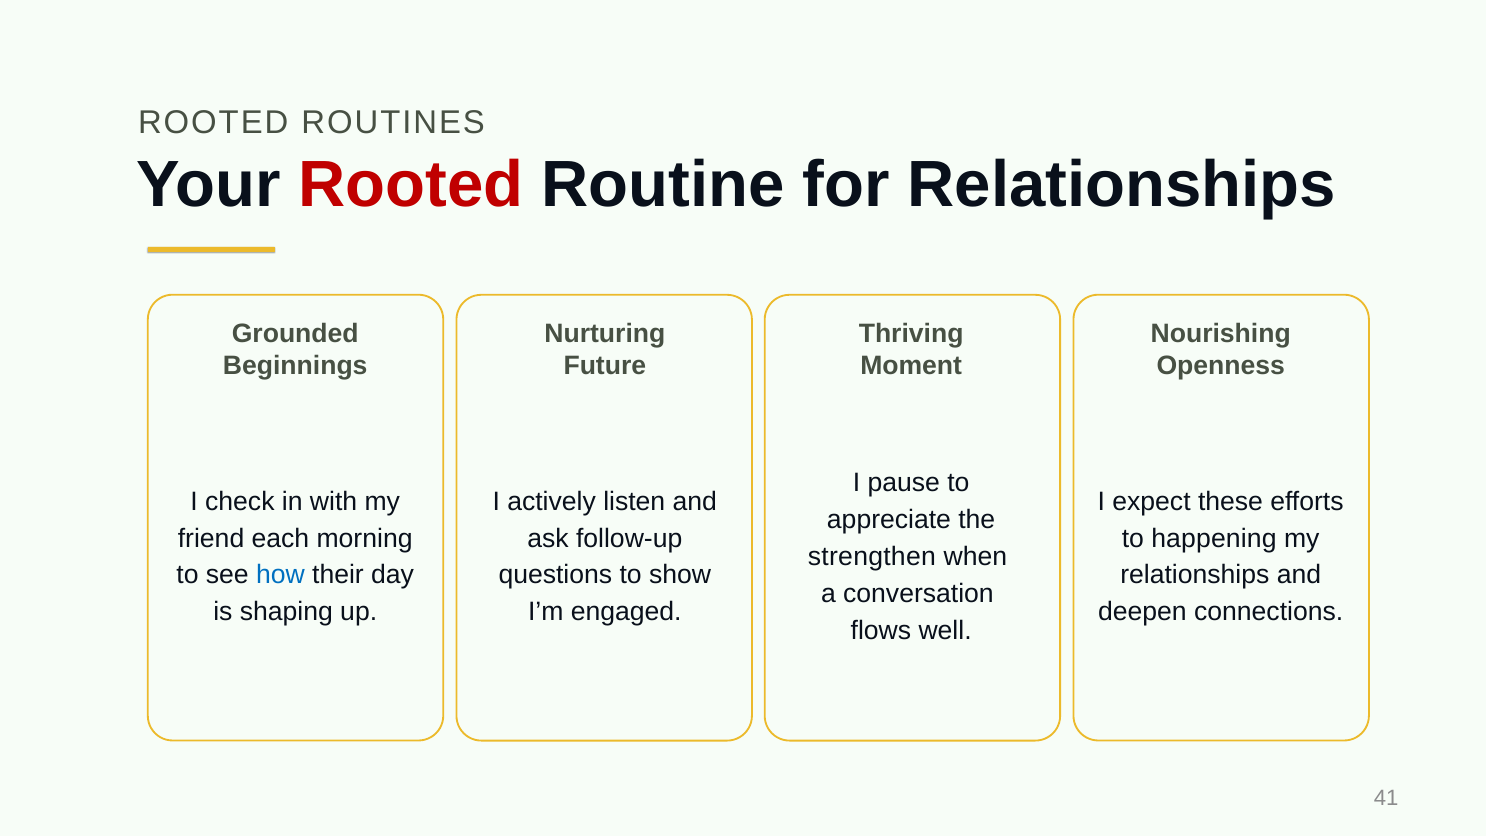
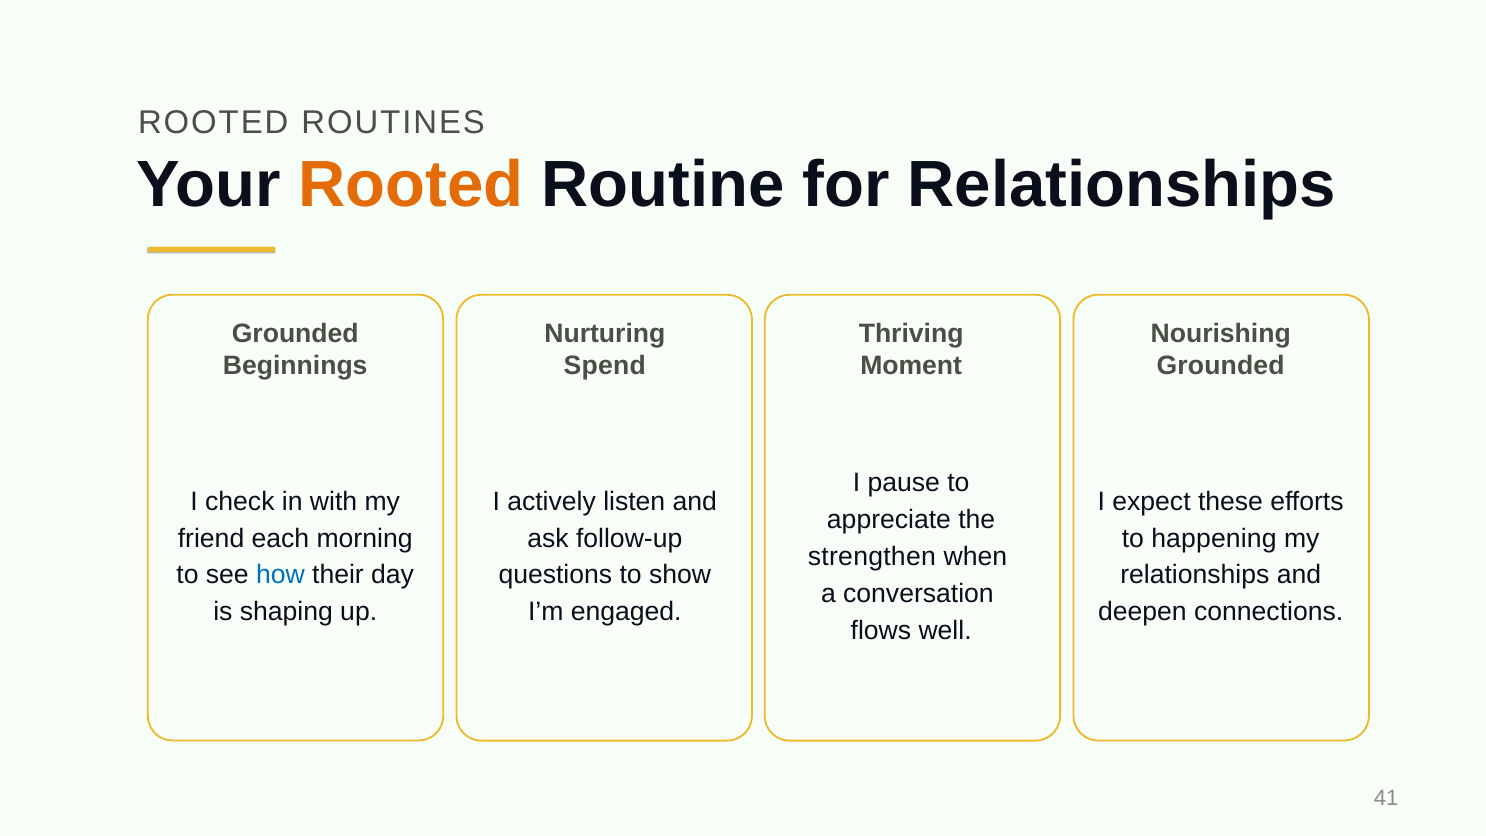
Rooted colour: red -> orange (411, 184)
Future: Future -> Spend (605, 366)
Openness: Openness -> Grounded (1221, 366)
